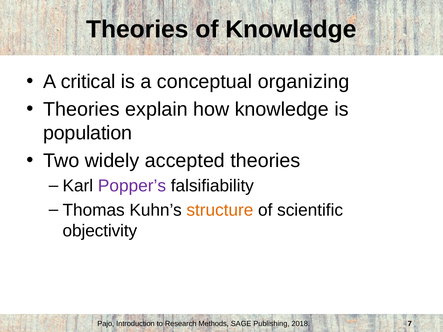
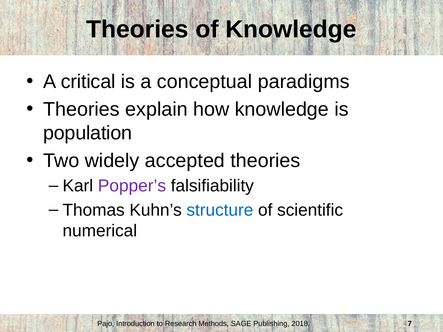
organizing: organizing -> paradigms (304, 82)
structure colour: orange -> blue (220, 210)
objectivity: objectivity -> numerical (100, 231)
